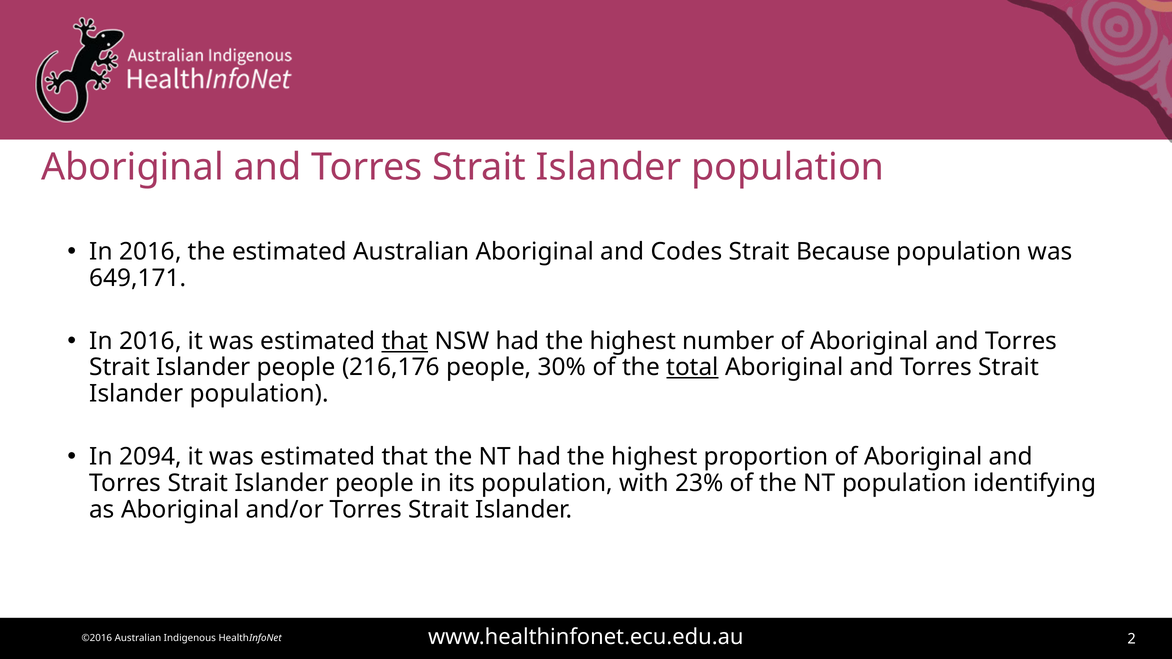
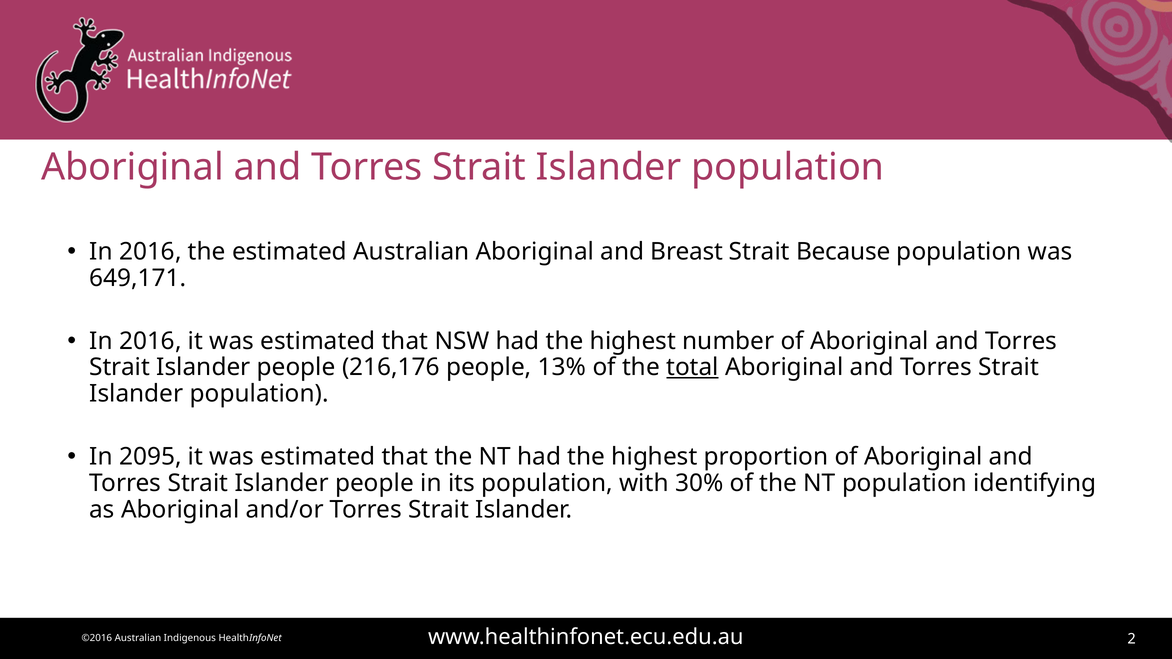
Codes: Codes -> Breast (687, 252)
that underline: present -> none (405, 341)
30%: 30% -> 13% (562, 368)
2094: 2094 -> 2095 (150, 457)
23%: 23% -> 30% (699, 483)
